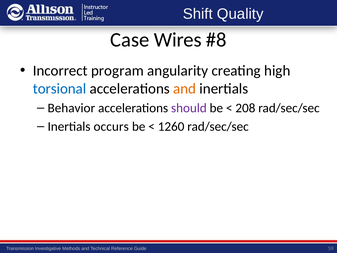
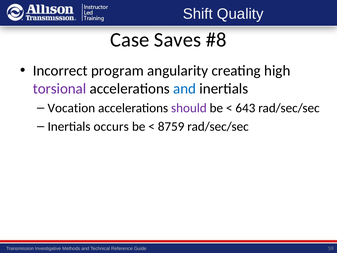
Wires: Wires -> Saves (178, 40)
torsional colour: blue -> purple (60, 89)
and colour: orange -> blue (185, 89)
Behavior: Behavior -> Vocation (71, 108)
208: 208 -> 643 (245, 108)
1260: 1260 -> 8759 (171, 126)
